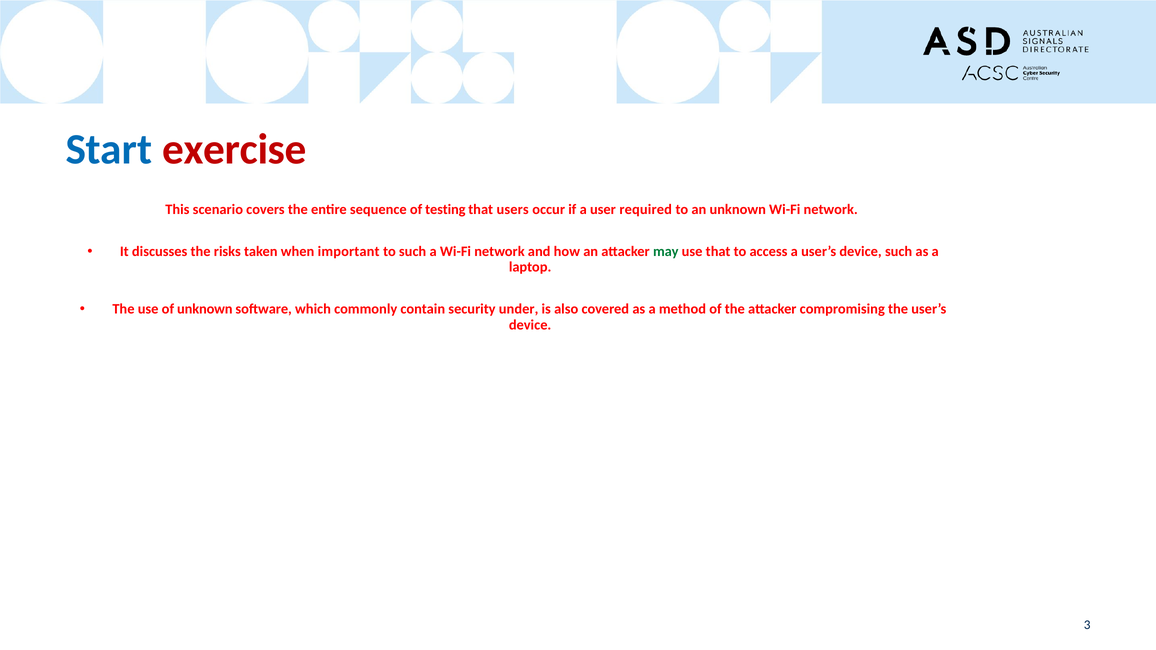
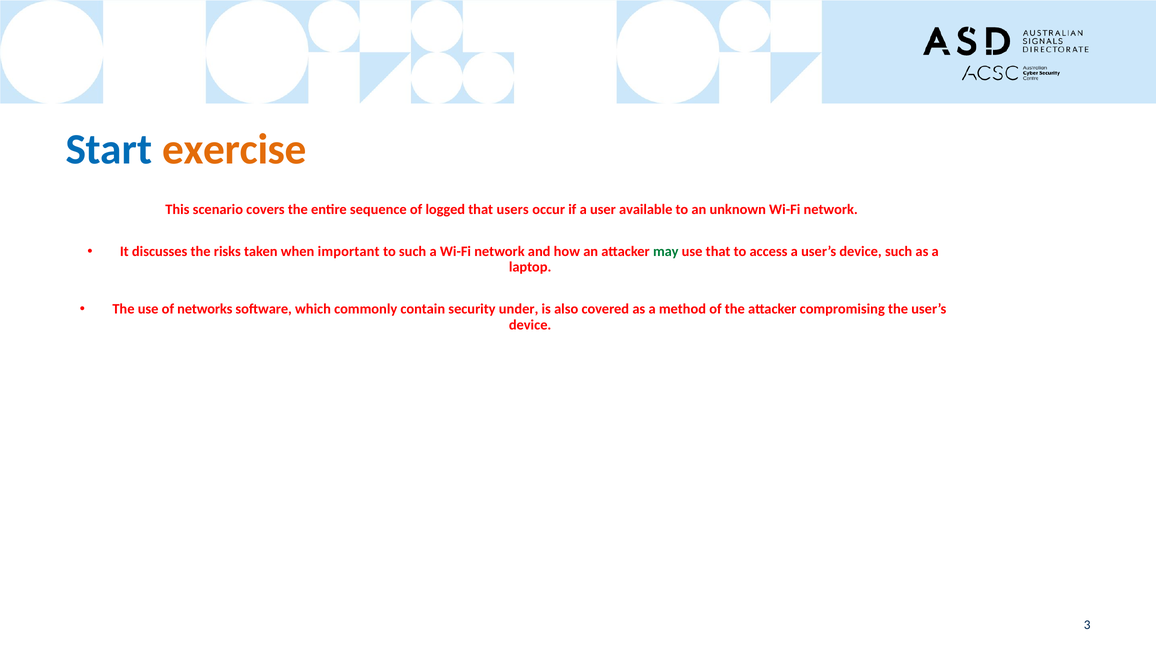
exercise colour: red -> orange (234, 149)
testing: testing -> logged (445, 210)
required: required -> available (646, 210)
of unknown: unknown -> networks (205, 309)
